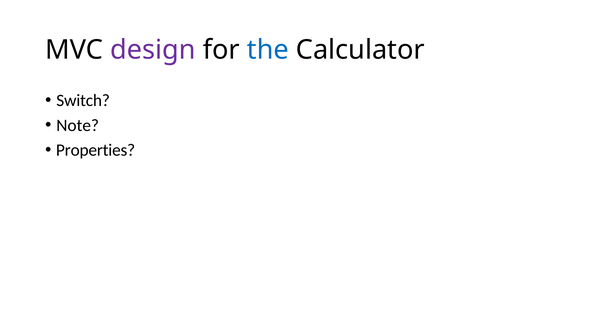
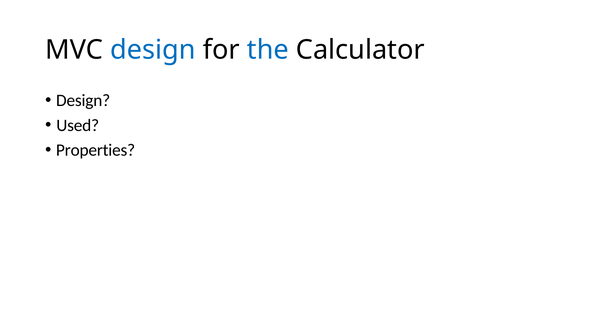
design colour: purple -> blue (153, 50)
Switch: Switch -> Design (83, 100)
Note: Note -> Used (78, 125)
